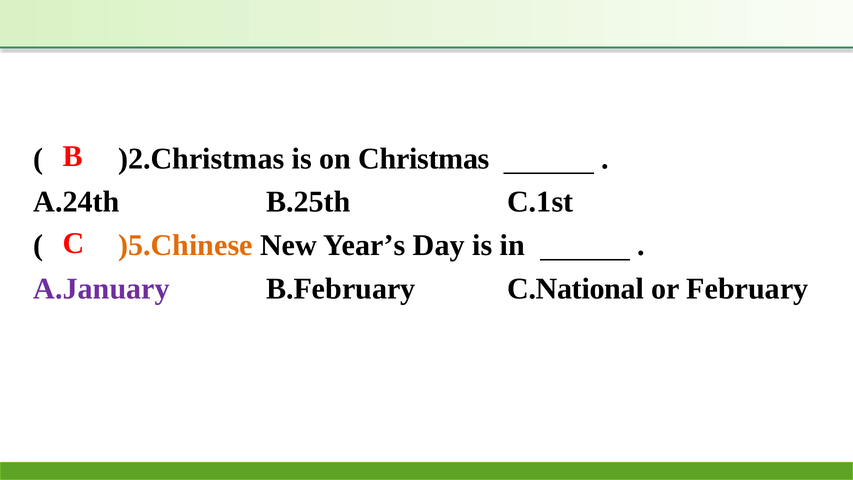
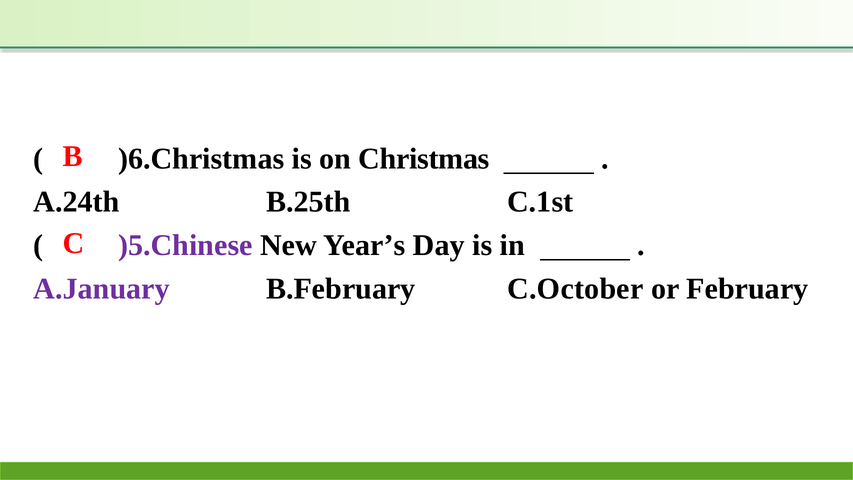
)2.Christmas: )2.Christmas -> )6.Christmas (201, 159)
)5.Chinese colour: orange -> purple (185, 245)
C.National: C.National -> C.October (575, 289)
